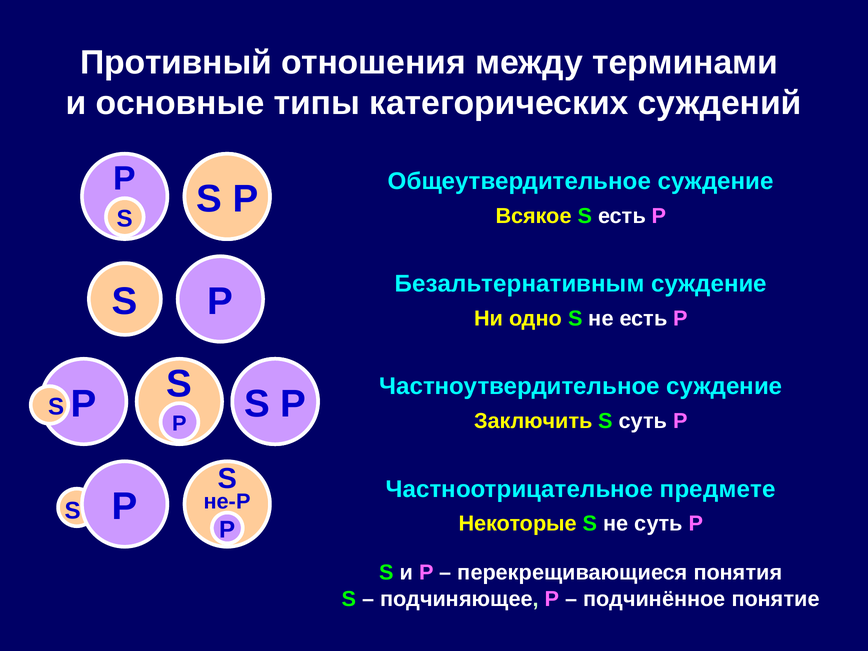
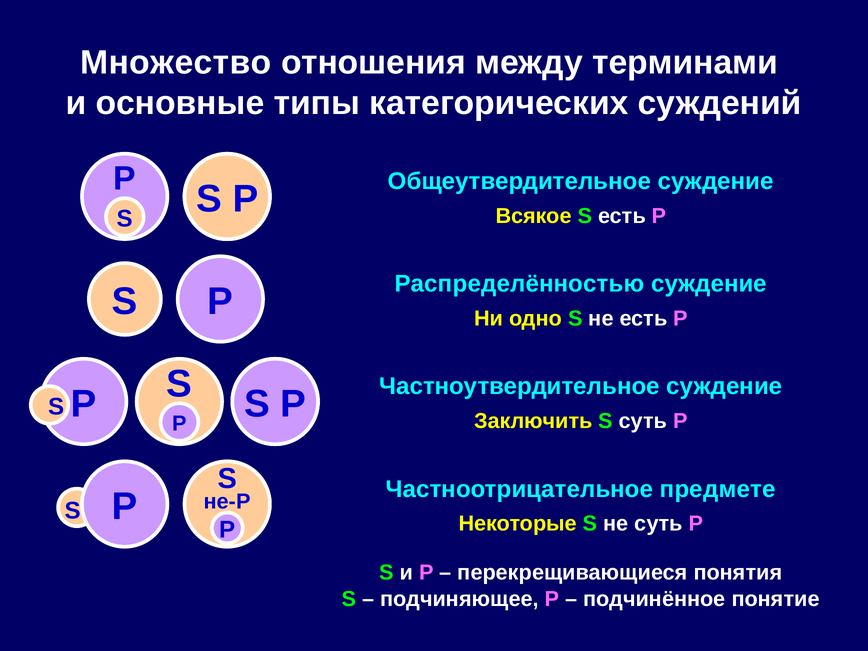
Противный: Противный -> Множество (176, 62)
Безальтернативным: Безальтернативным -> Распределённостью (520, 284)
